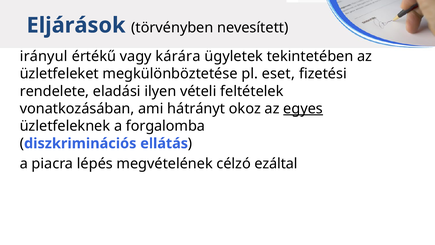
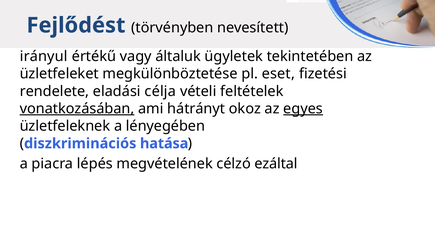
Eljárások: Eljárások -> Fejlődést (76, 25)
kárára: kárára -> általuk (178, 56)
ilyen: ilyen -> célja (160, 91)
vonatkozásában underline: none -> present (77, 109)
forgalomba: forgalomba -> lényegében (165, 126)
ellátás: ellátás -> hatása (164, 143)
